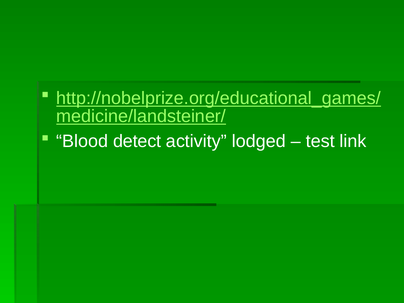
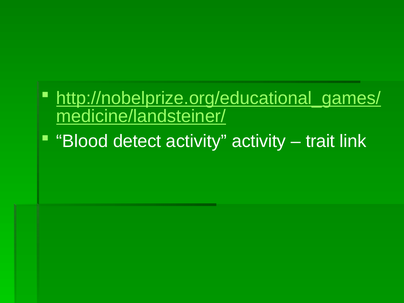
activity lodged: lodged -> activity (259, 141)
test: test -> trait (320, 141)
